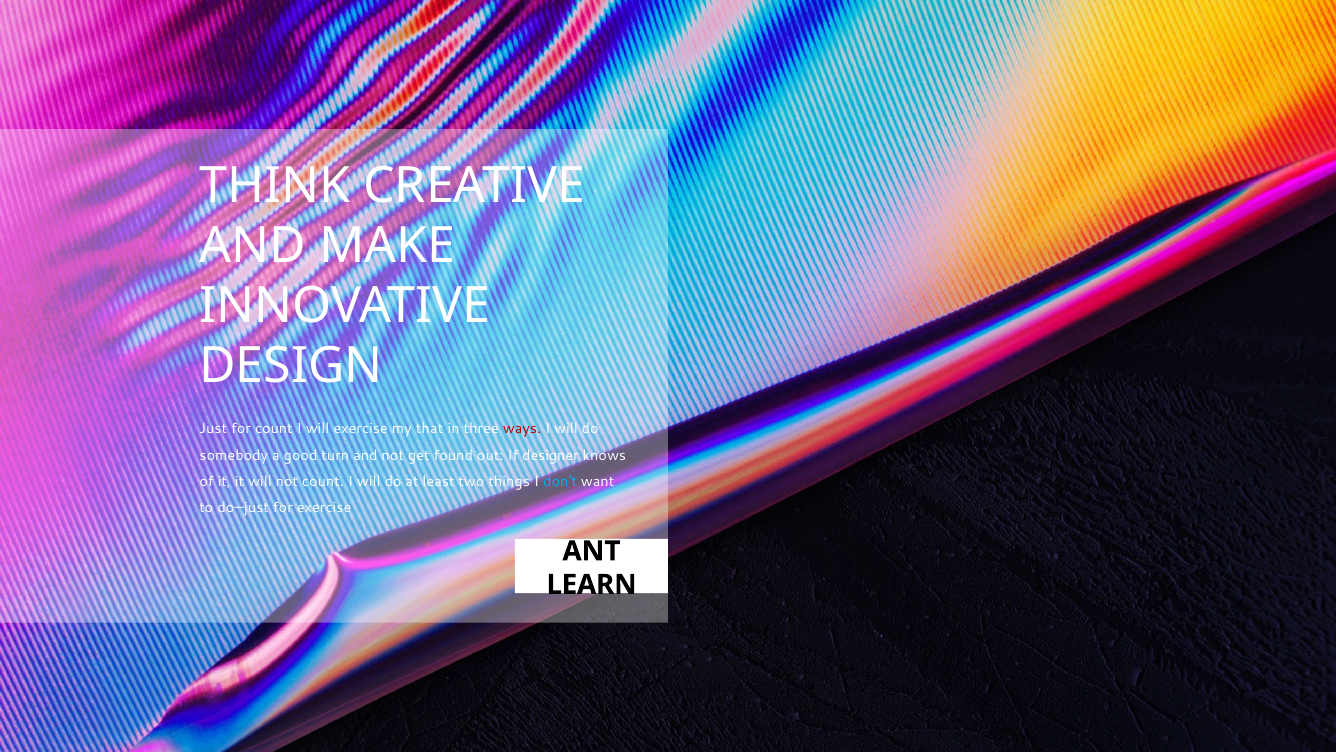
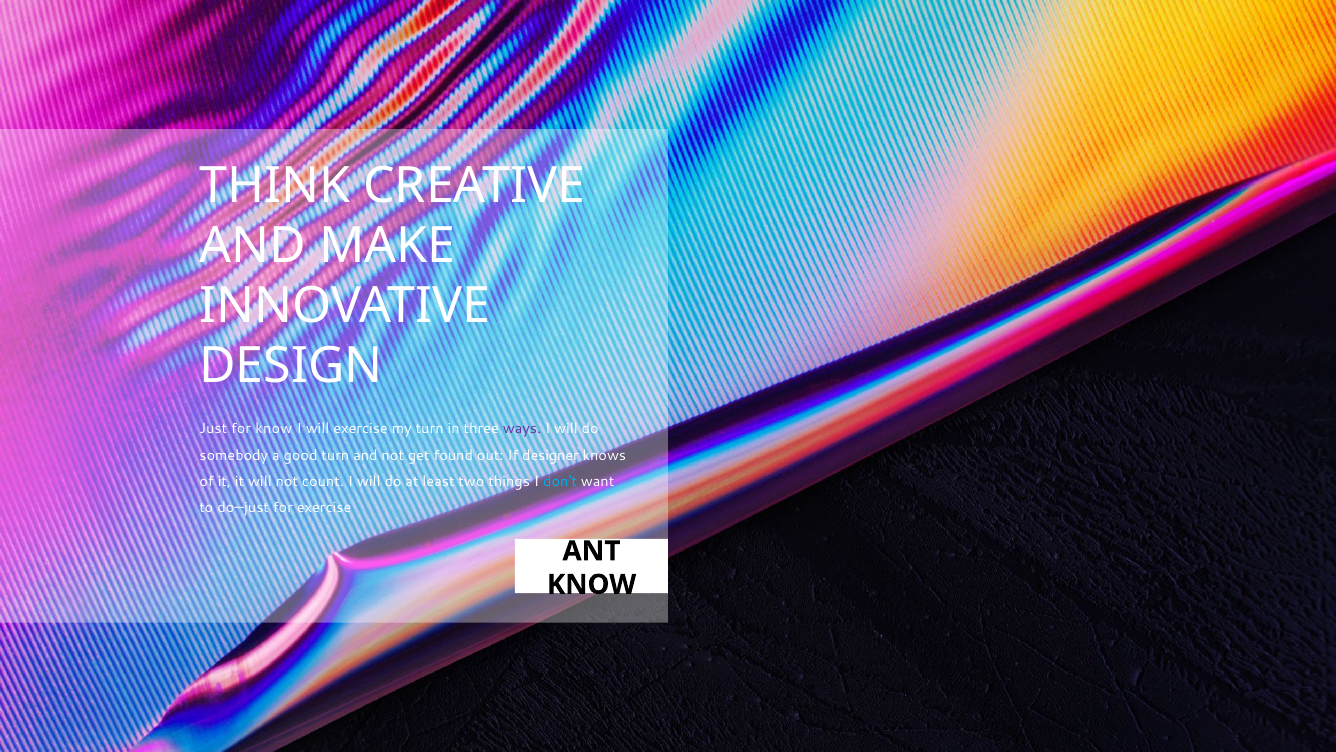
for count: count -> know (274, 429)
my that: that -> turn (430, 429)
ways colour: red -> purple (522, 429)
LEARN: LEARN -> KNOW (591, 584)
